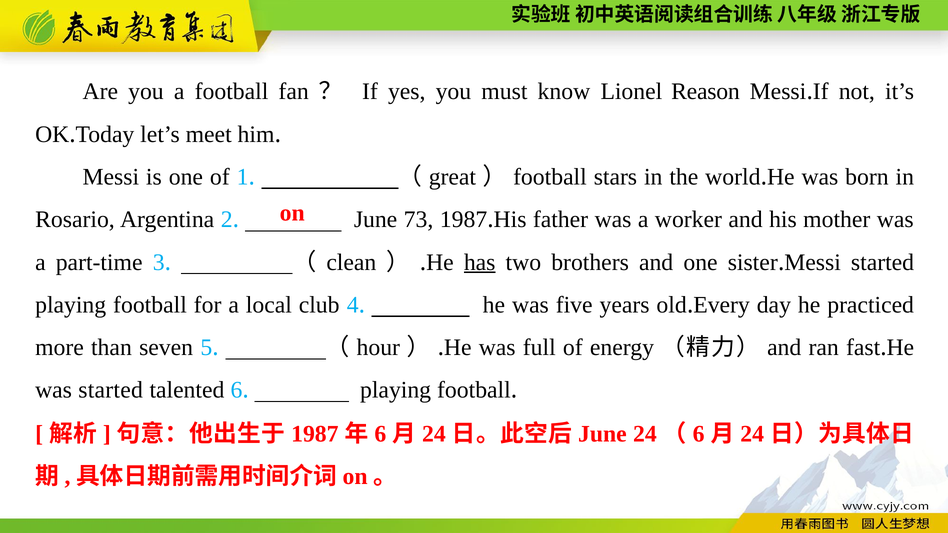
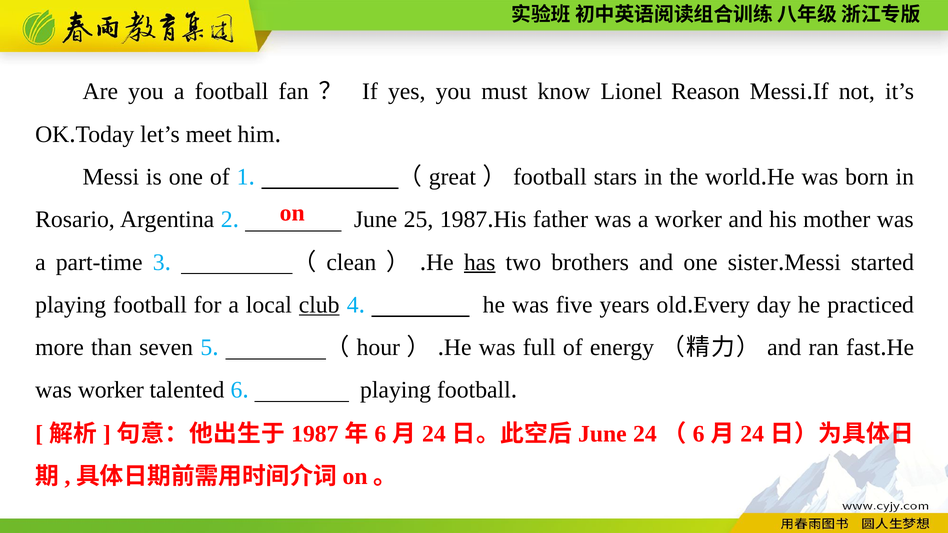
73: 73 -> 25 (419, 220)
club underline: none -> present (319, 305)
was started: started -> worker (111, 390)
